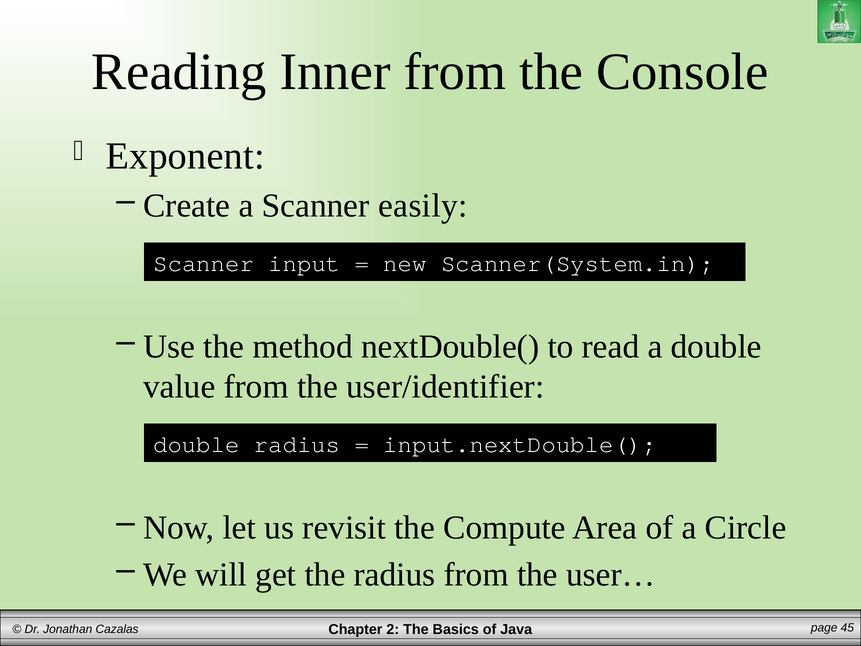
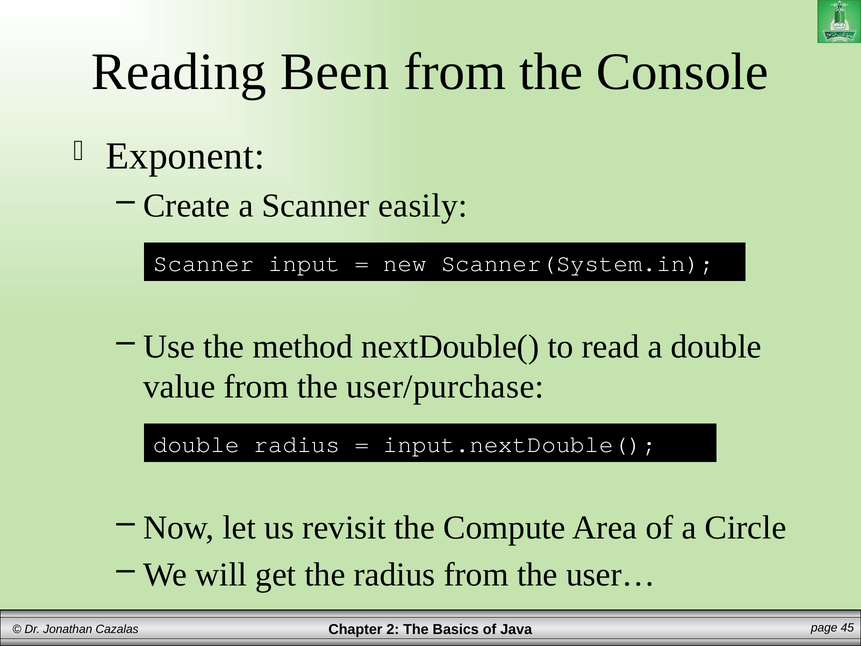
Inner: Inner -> Been (335, 72)
user/identifier: user/identifier -> user/purchase (445, 387)
